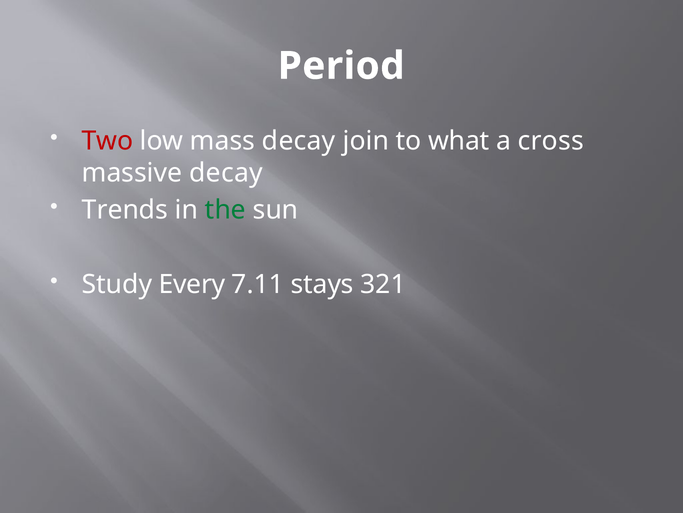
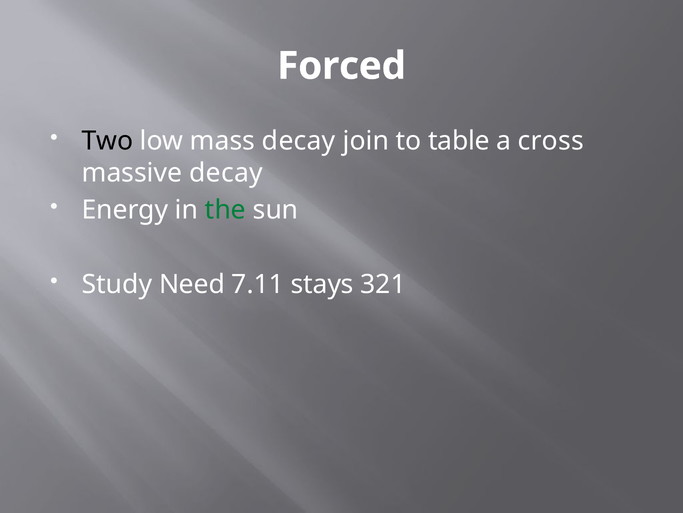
Period: Period -> Forced (342, 66)
Two colour: red -> black (108, 141)
what: what -> table (459, 141)
Trends: Trends -> Energy (125, 210)
Every: Every -> Need (192, 284)
